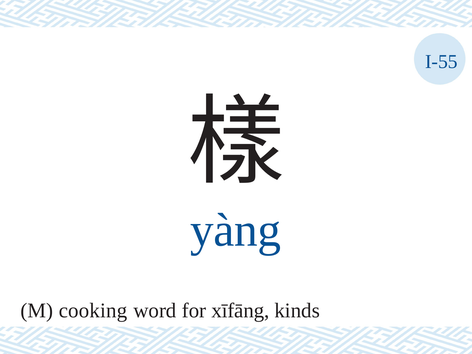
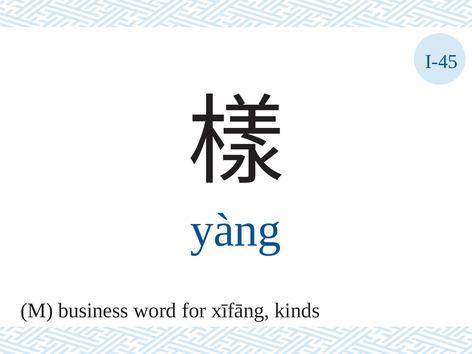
I-55: I-55 -> I-45 (441, 62)
cooking: cooking -> business (93, 311)
